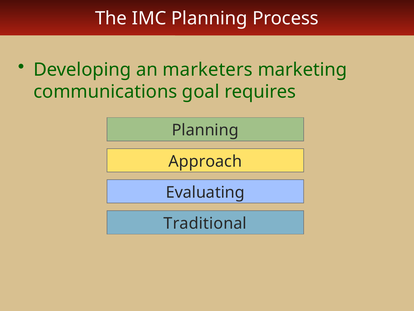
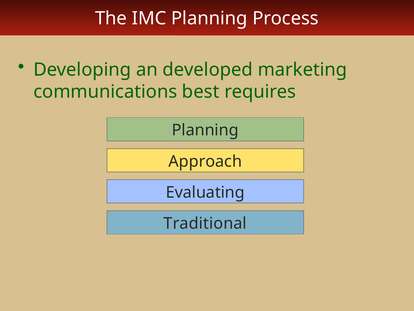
marketers: marketers -> developed (208, 70)
goal: goal -> best (201, 92)
